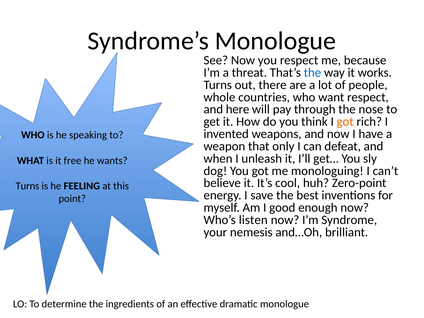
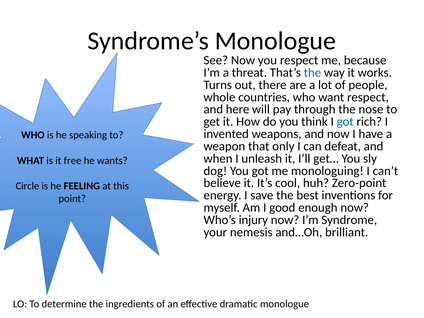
got colour: orange -> blue (345, 122)
Turns: Turns -> Circle (27, 186)
listen: listen -> injury (253, 220)
